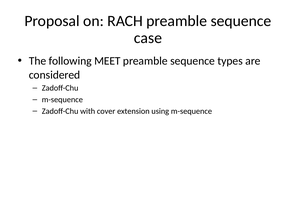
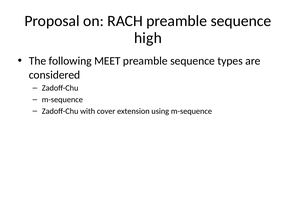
case: case -> high (148, 38)
